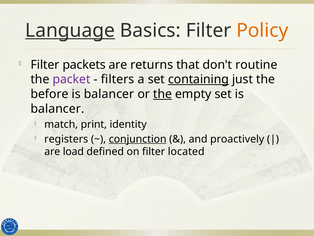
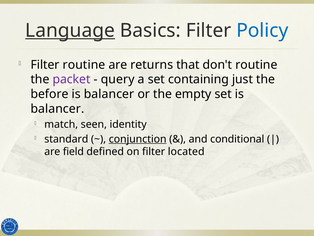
Policy colour: orange -> blue (262, 30)
Filter packets: packets -> routine (84, 65)
filters: filters -> query (118, 79)
containing underline: present -> none (198, 79)
the underline: present -> none (163, 94)
print: print -> seen (94, 124)
registers: registers -> standard (66, 139)
proactively: proactively -> conditional (237, 139)
load: load -> field (73, 151)
